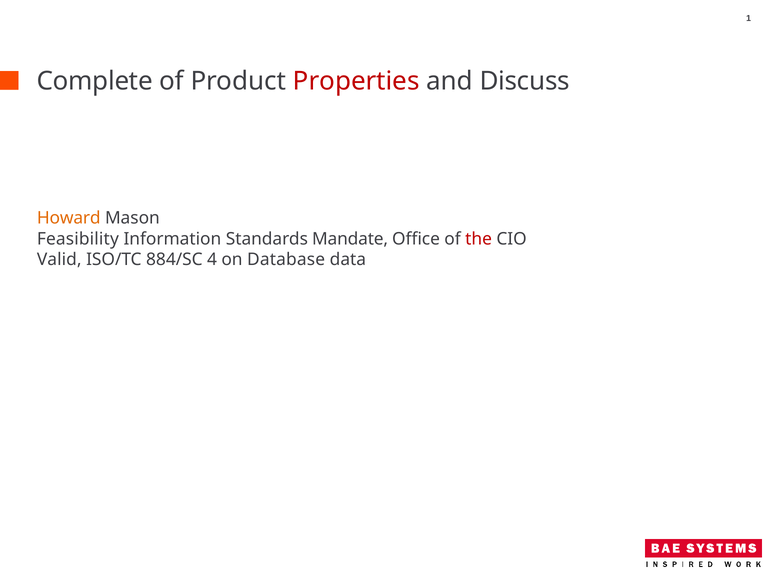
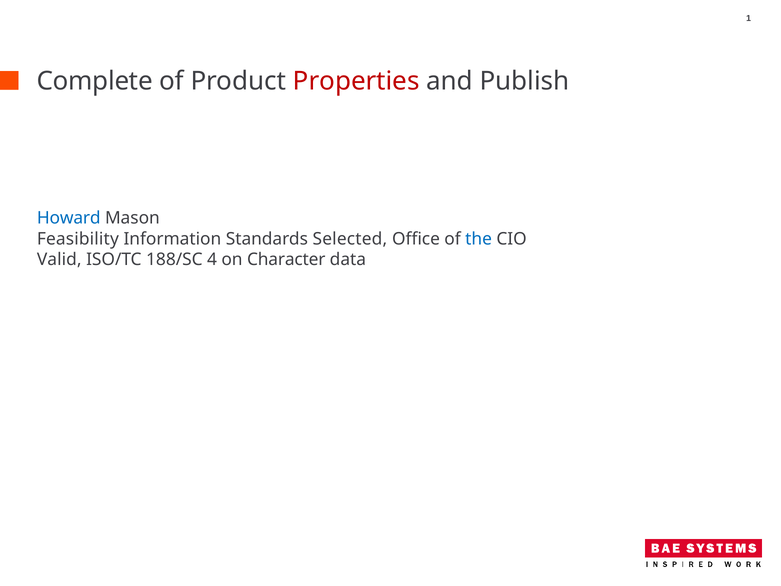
Discuss: Discuss -> Publish (525, 81)
Howard colour: orange -> blue (69, 218)
Mandate: Mandate -> Selected (350, 239)
the colour: red -> blue (479, 239)
884/SC: 884/SC -> 188/SC (174, 260)
Database: Database -> Character (286, 260)
